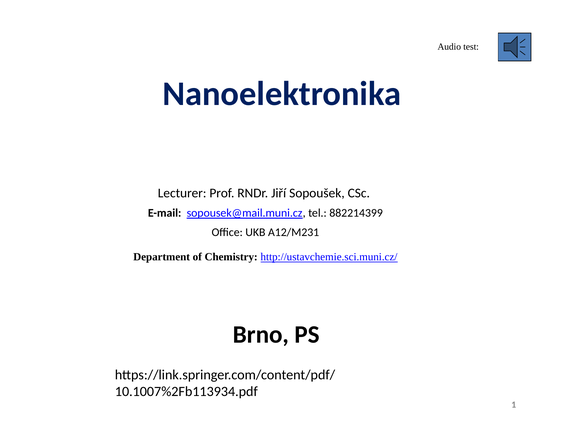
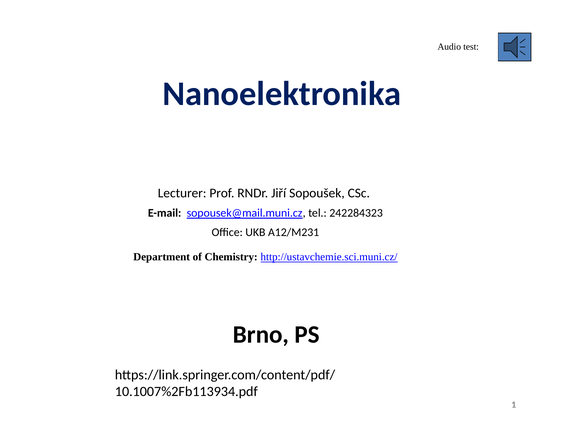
882214399: 882214399 -> 242284323 (356, 213)
